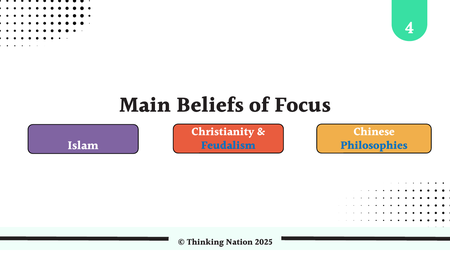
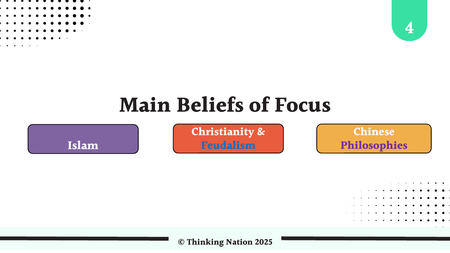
Philosophies colour: blue -> purple (374, 146)
